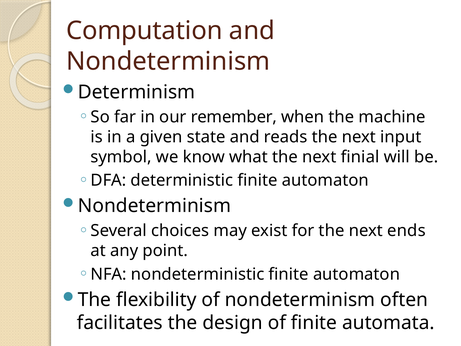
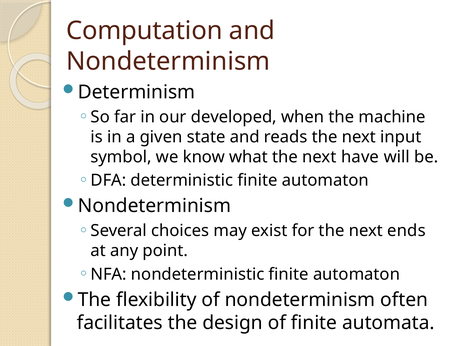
remember: remember -> developed (234, 117)
finial: finial -> have (360, 157)
